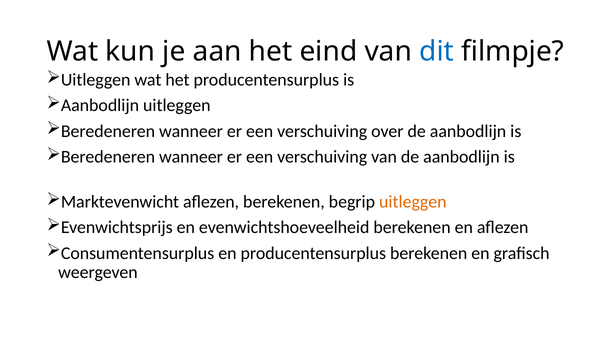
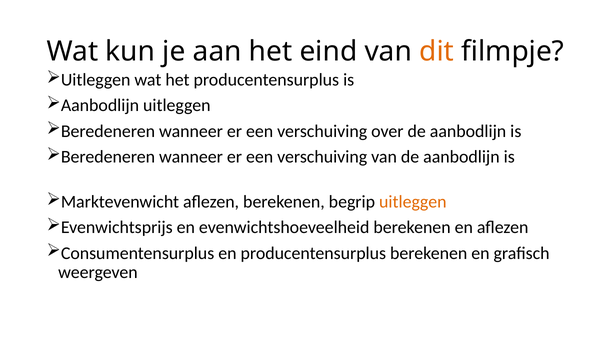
dit colour: blue -> orange (437, 51)
